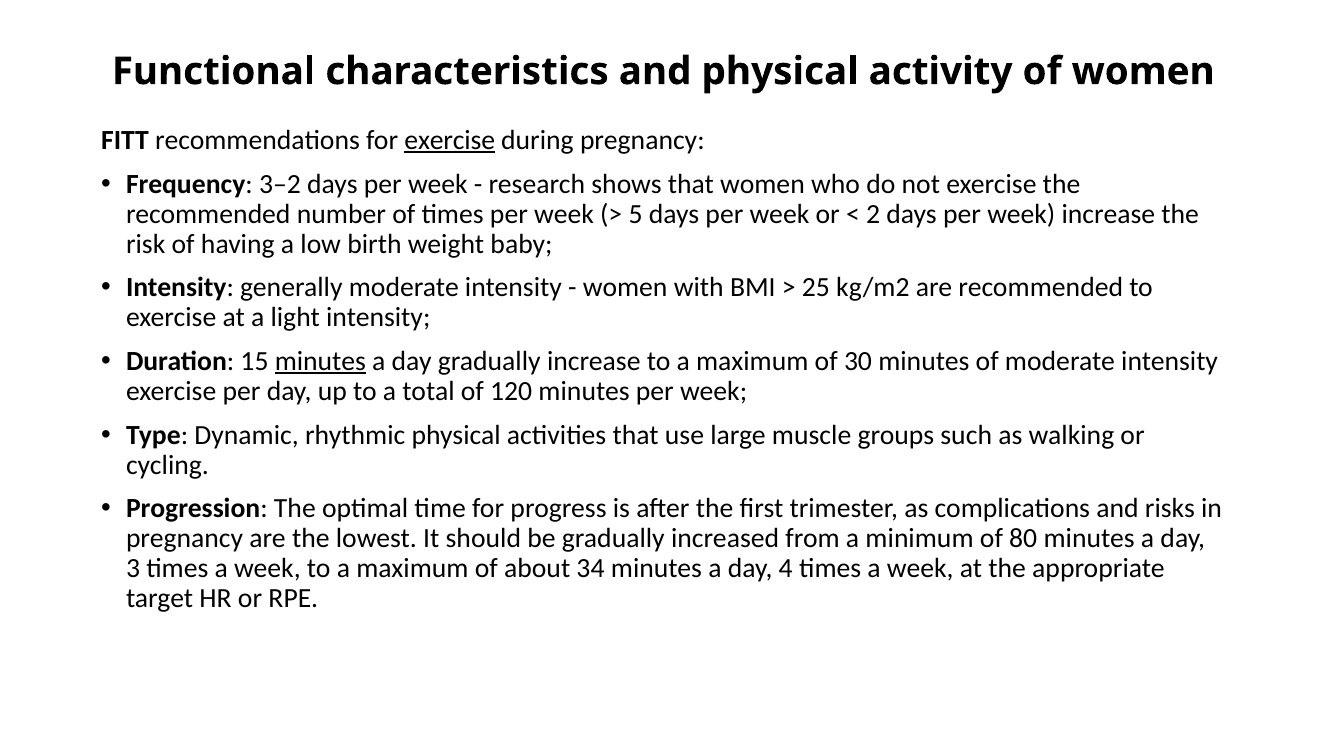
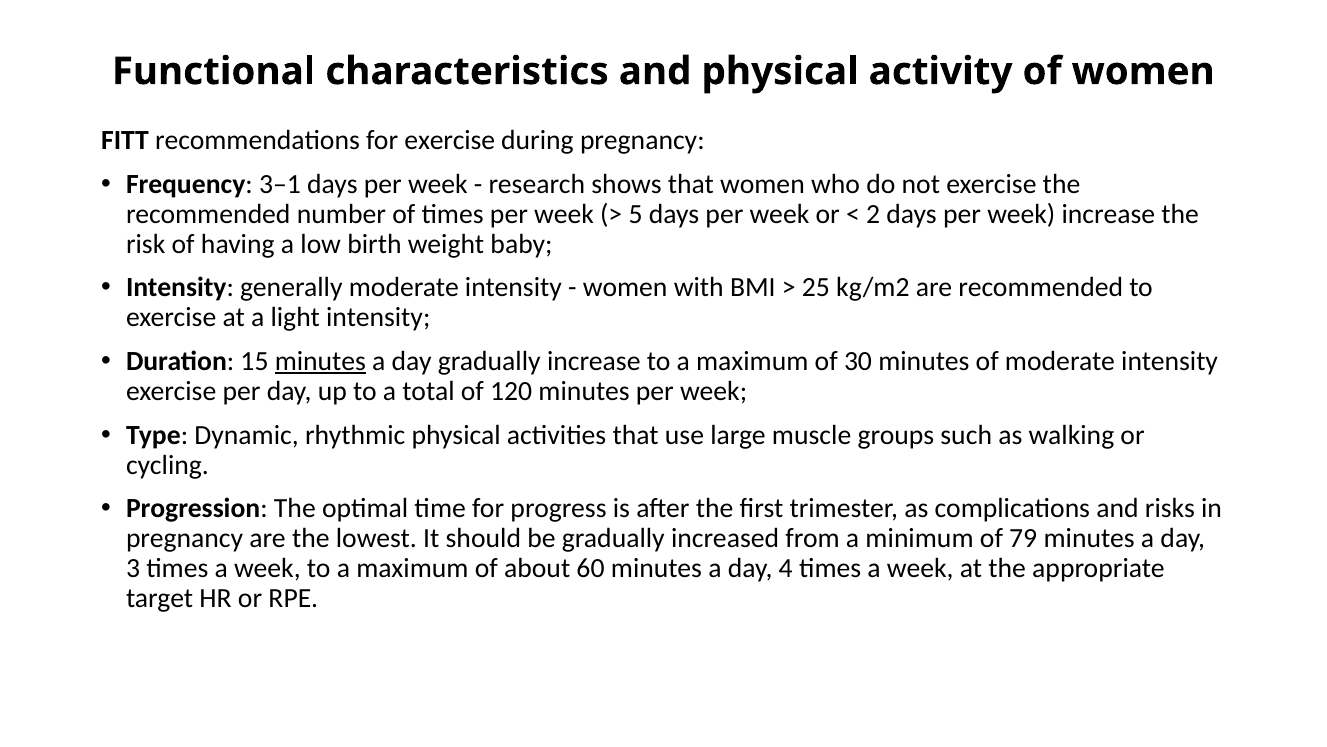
exercise underline: present -> none (450, 140)
3–2: 3–2 -> 3–1 (280, 184)
80: 80 -> 79 (1023, 538)
34: 34 -> 60 (590, 568)
